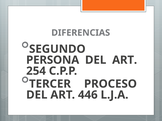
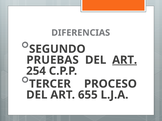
PERSONA: PERSONA -> PRUEBAS (53, 60)
ART underline: none -> present (125, 60)
446: 446 -> 655 (88, 95)
